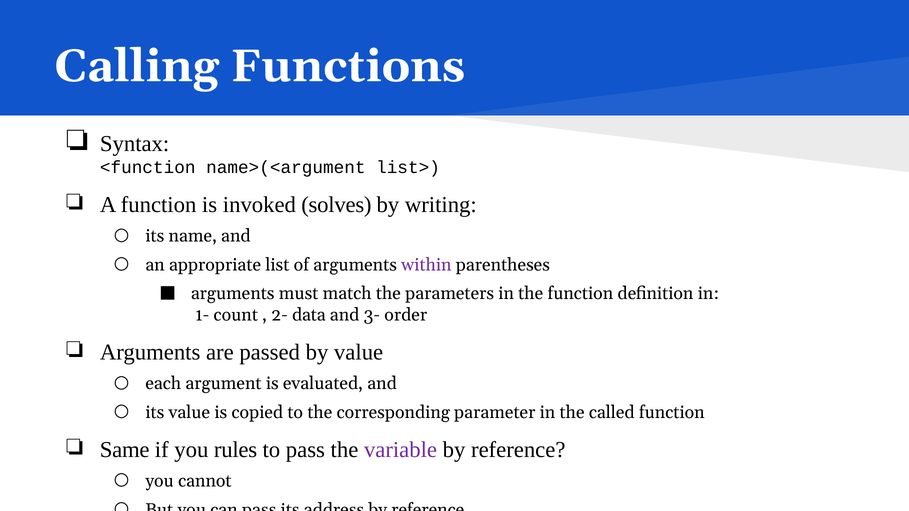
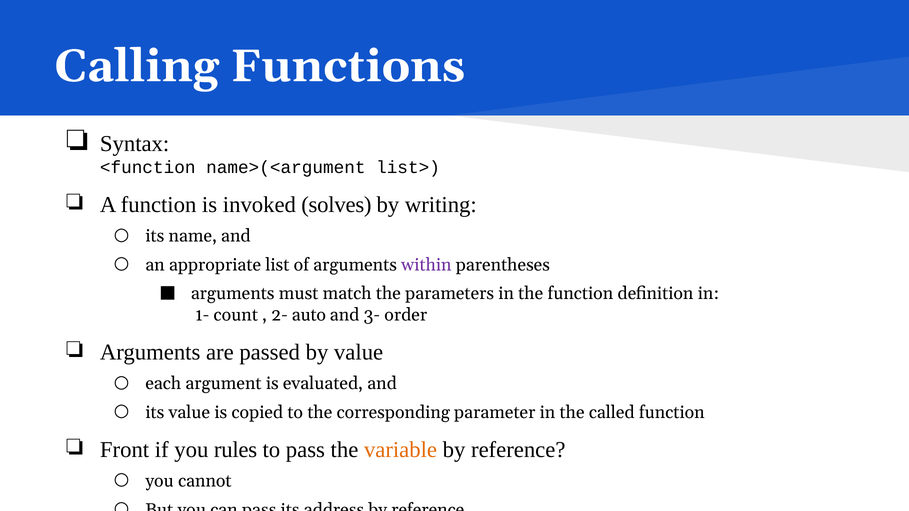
data: data -> auto (309, 315)
Same: Same -> Front (125, 450)
variable colour: purple -> orange (401, 450)
